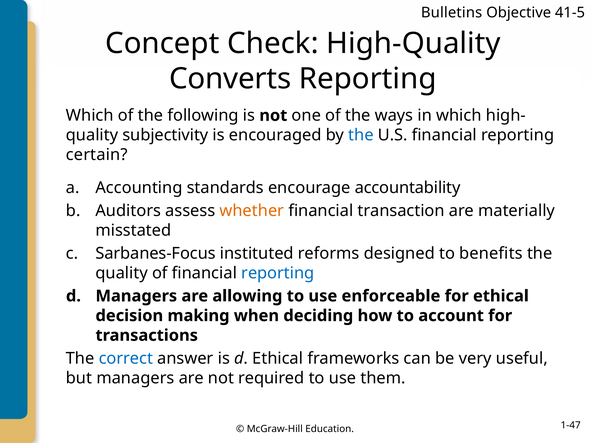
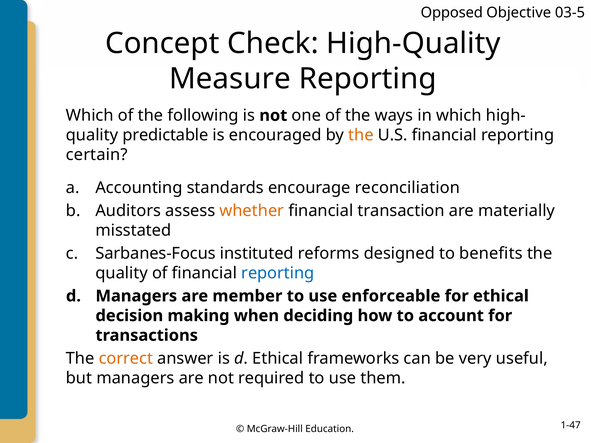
Bulletins: Bulletins -> Opposed (452, 13)
41-5: 41-5 -> 03-5 (570, 13)
Converts: Converts -> Measure (230, 79)
subjectivity: subjectivity -> predictable (165, 135)
the colour: blue -> orange (361, 135)
accountability: accountability -> reconciliation (407, 188)
allowing: allowing -> member (247, 296)
correct colour: blue -> orange (126, 359)
